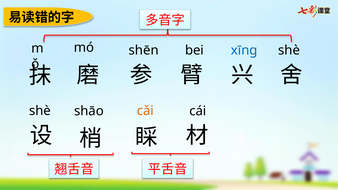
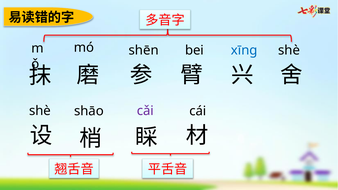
cǎi colour: orange -> purple (145, 111)
